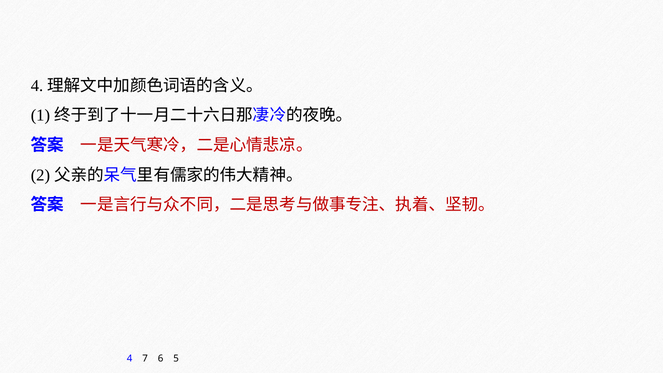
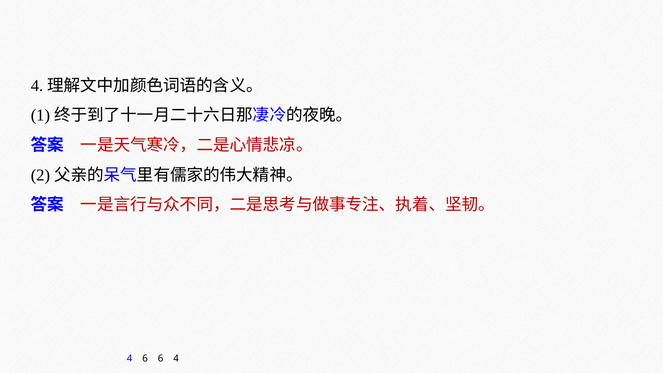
4 7: 7 -> 6 (145, 358)
6 5: 5 -> 4 (176, 358)
